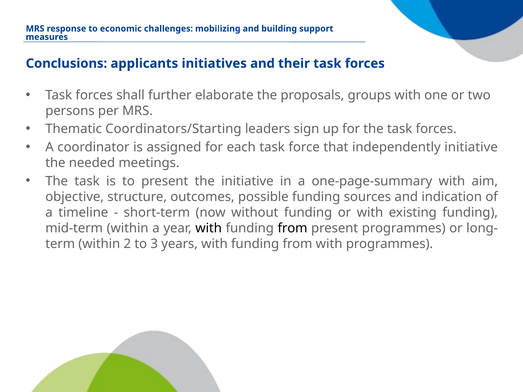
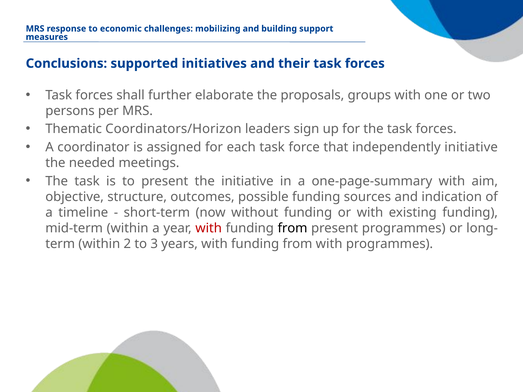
applicants: applicants -> supported (144, 64)
Coordinators/Starting: Coordinators/Starting -> Coordinators/Horizon (173, 129)
with colour: black -> red (209, 228)
